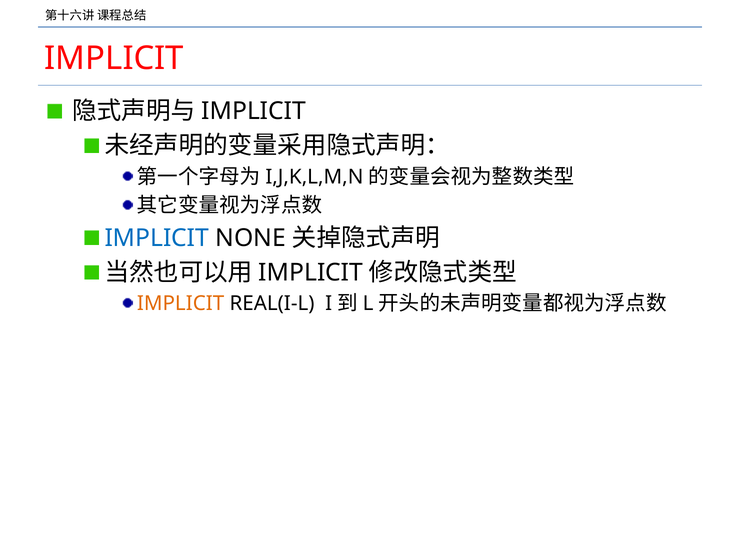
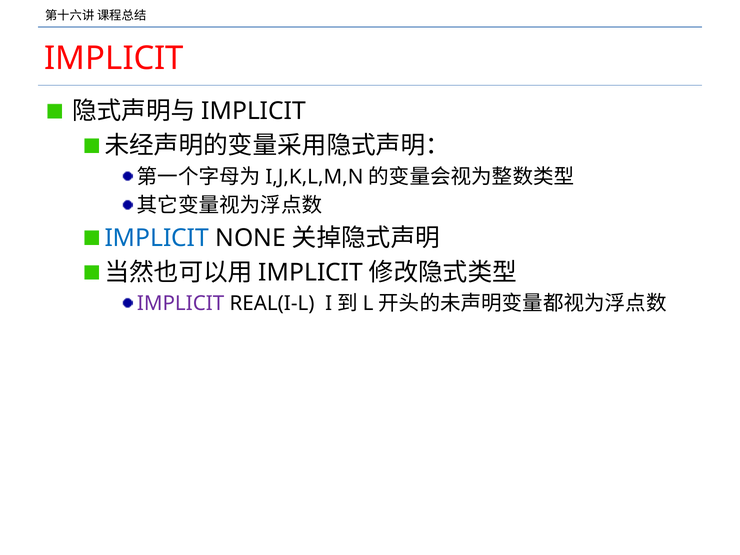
IMPLICIT colour: orange -> purple (181, 303)
